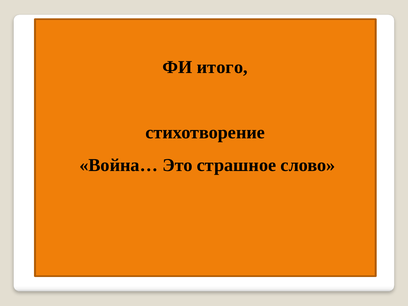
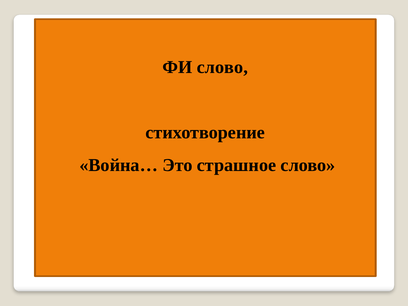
ФИ итого: итого -> слово (222, 67)
